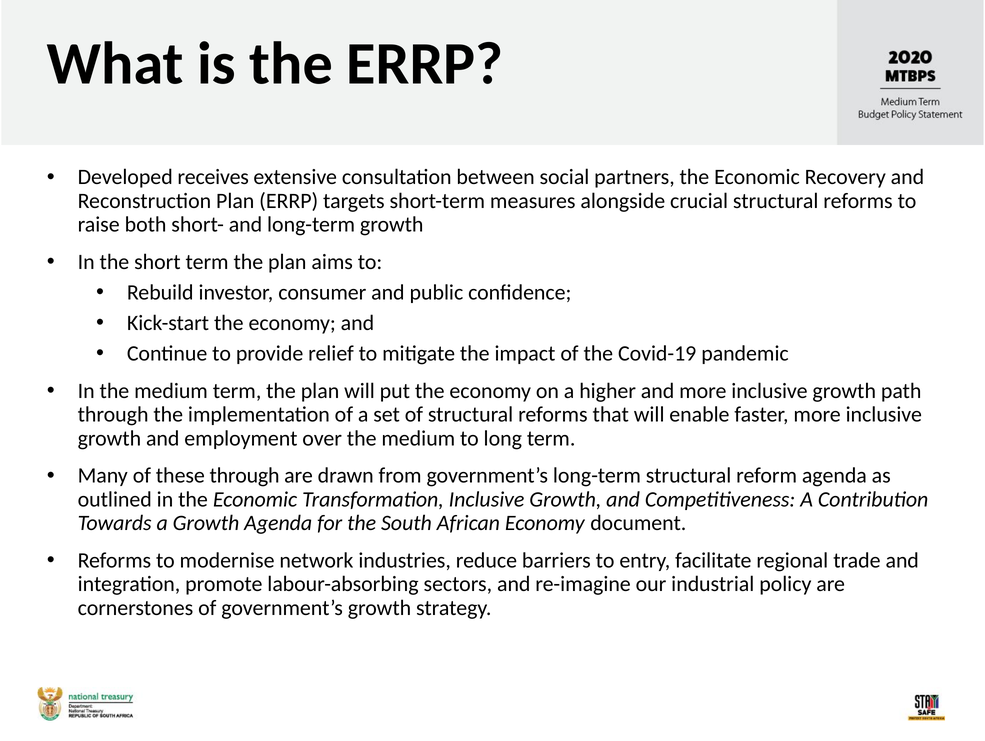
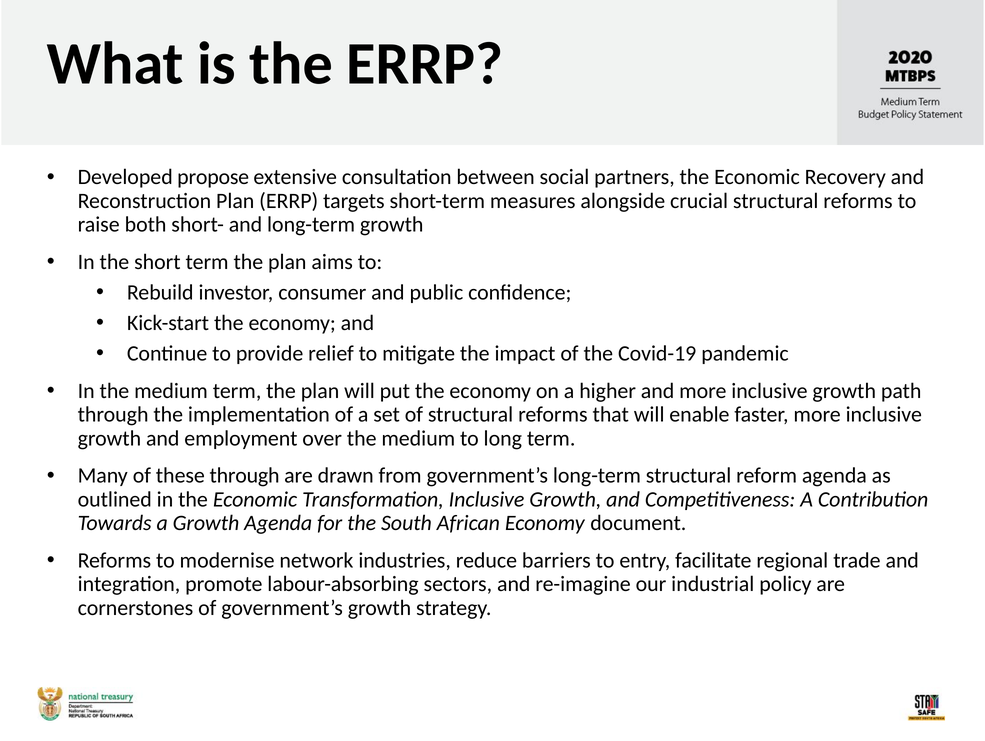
receives: receives -> propose (213, 177)
